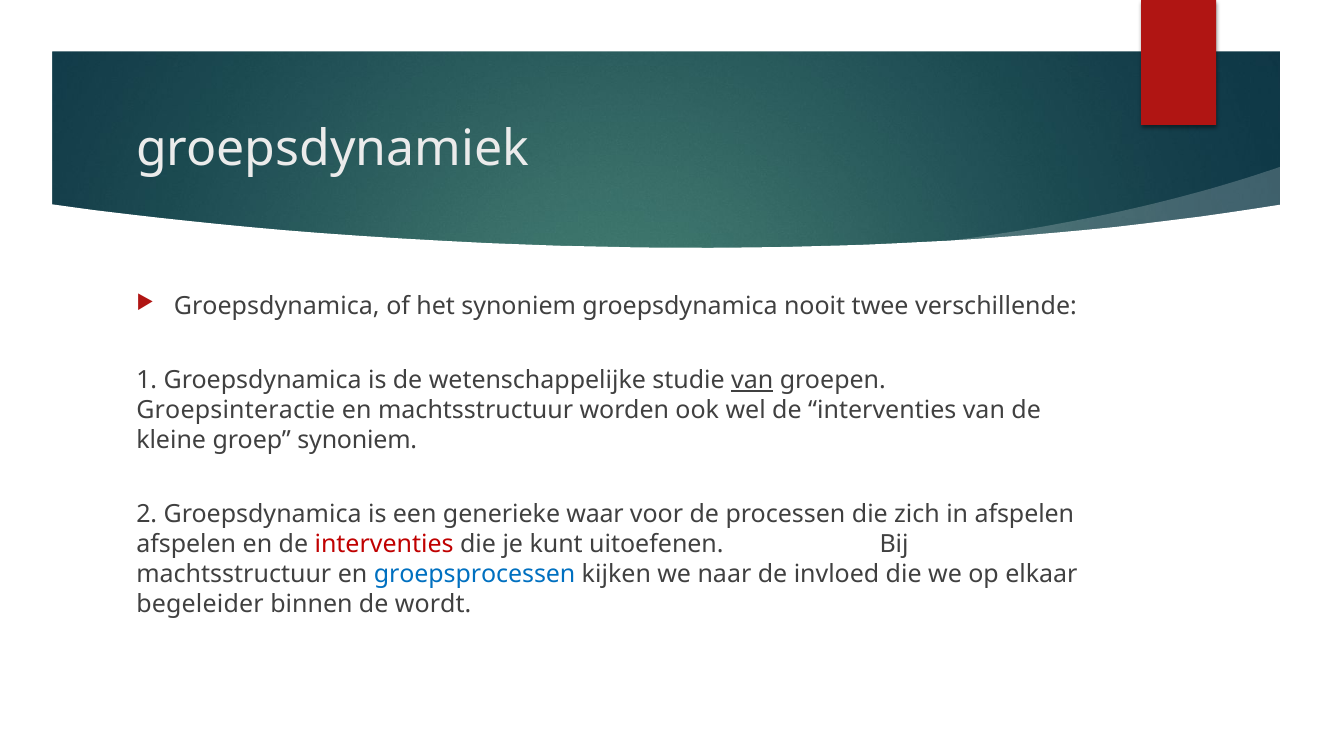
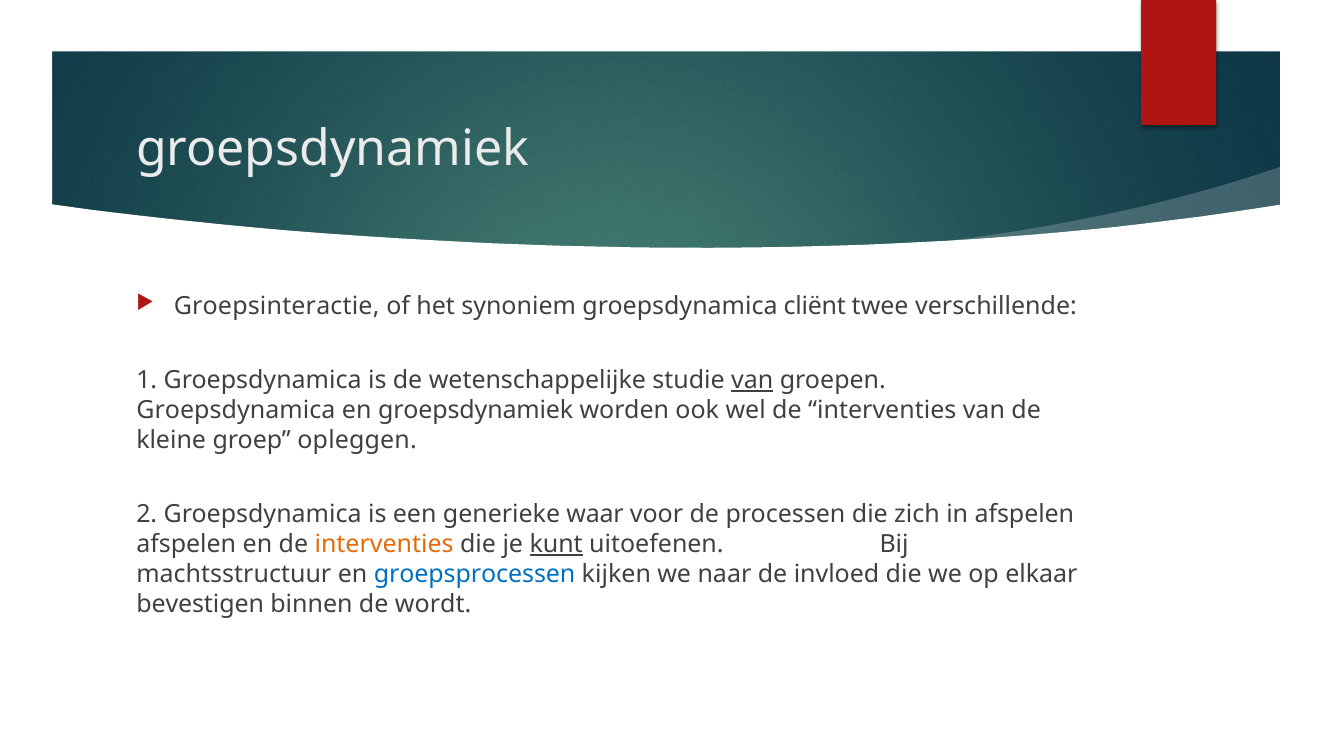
Groepsdynamica: Groepsdynamica -> Groepsinteractie (277, 306)
nooit: nooit -> cliënt (815, 306)
Groepsinteractie: Groepsinteractie -> Groepsdynamica (236, 410)
en machtsstructuur: machtsstructuur -> groepsdynamiek (476, 410)
groep synoniem: synoniem -> opleggen (357, 440)
interventies colour: red -> orange (384, 544)
kunt underline: none -> present (556, 544)
begeleider: begeleider -> bevestigen (200, 604)
